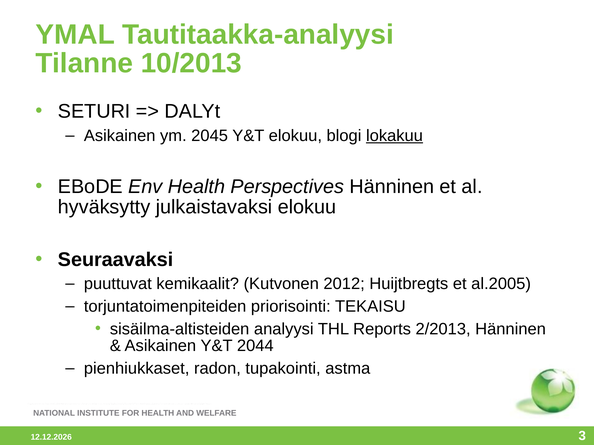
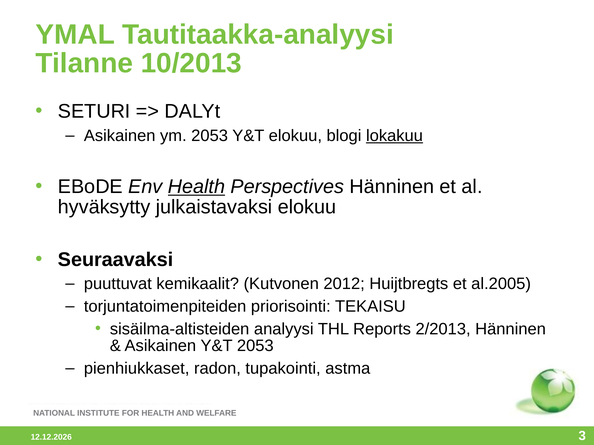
ym 2045: 2045 -> 2053 (210, 136)
Health underline: none -> present (197, 187)
Y&T 2044: 2044 -> 2053 (255, 346)
